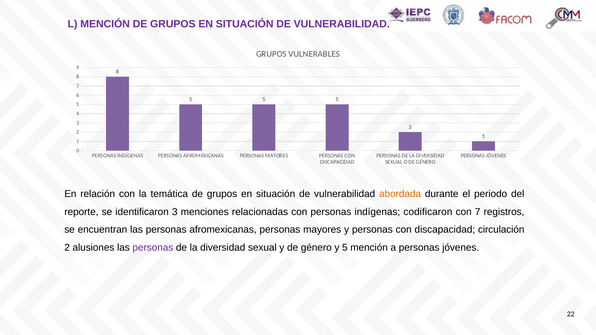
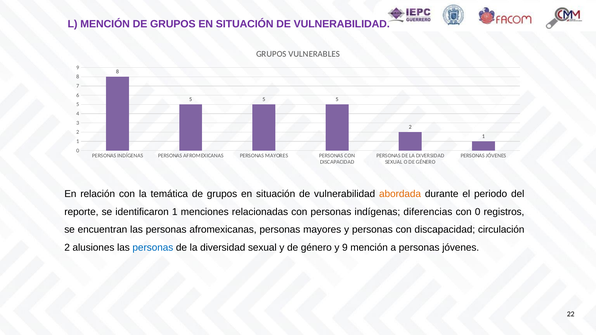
identificaron 3: 3 -> 1 (175, 212)
codificaron: codificaron -> diferencias (428, 212)
con 7: 7 -> 0 (478, 212)
personas colour: purple -> blue (153, 248)
y 5: 5 -> 9 (345, 248)
